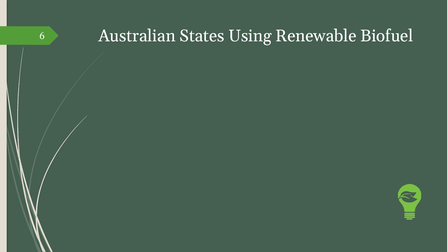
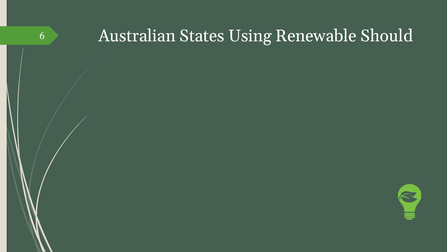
Biofuel: Biofuel -> Should (387, 36)
